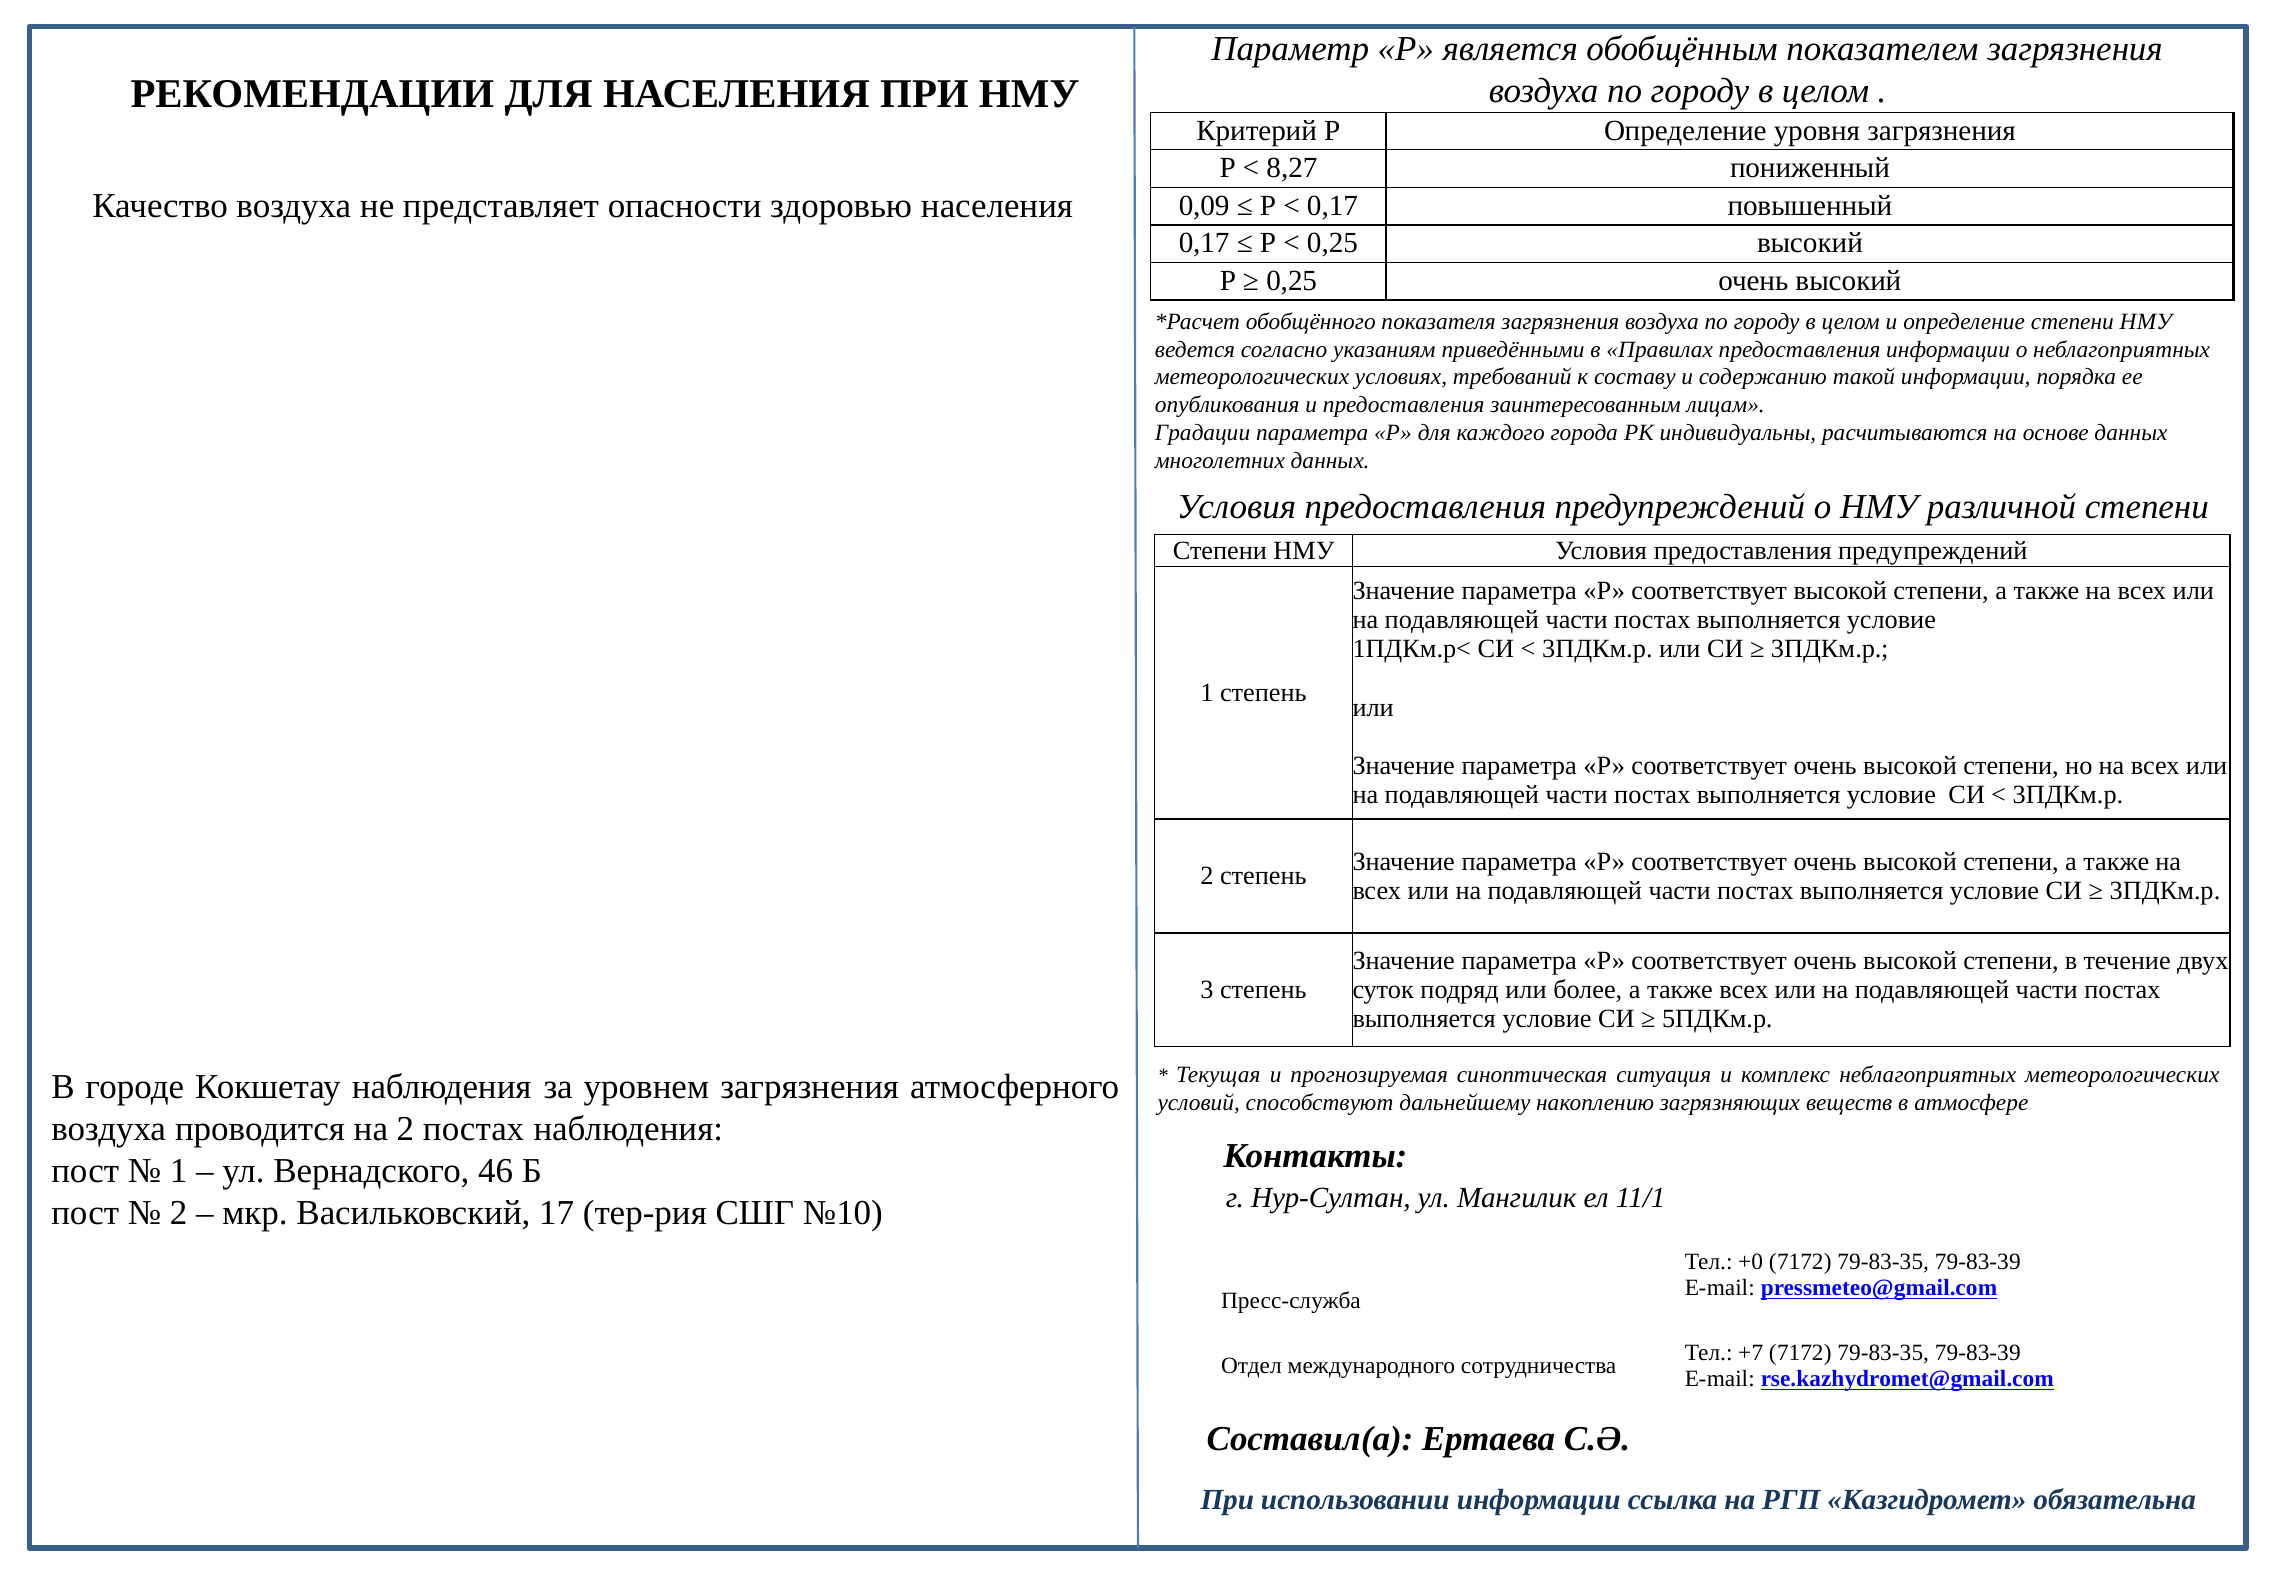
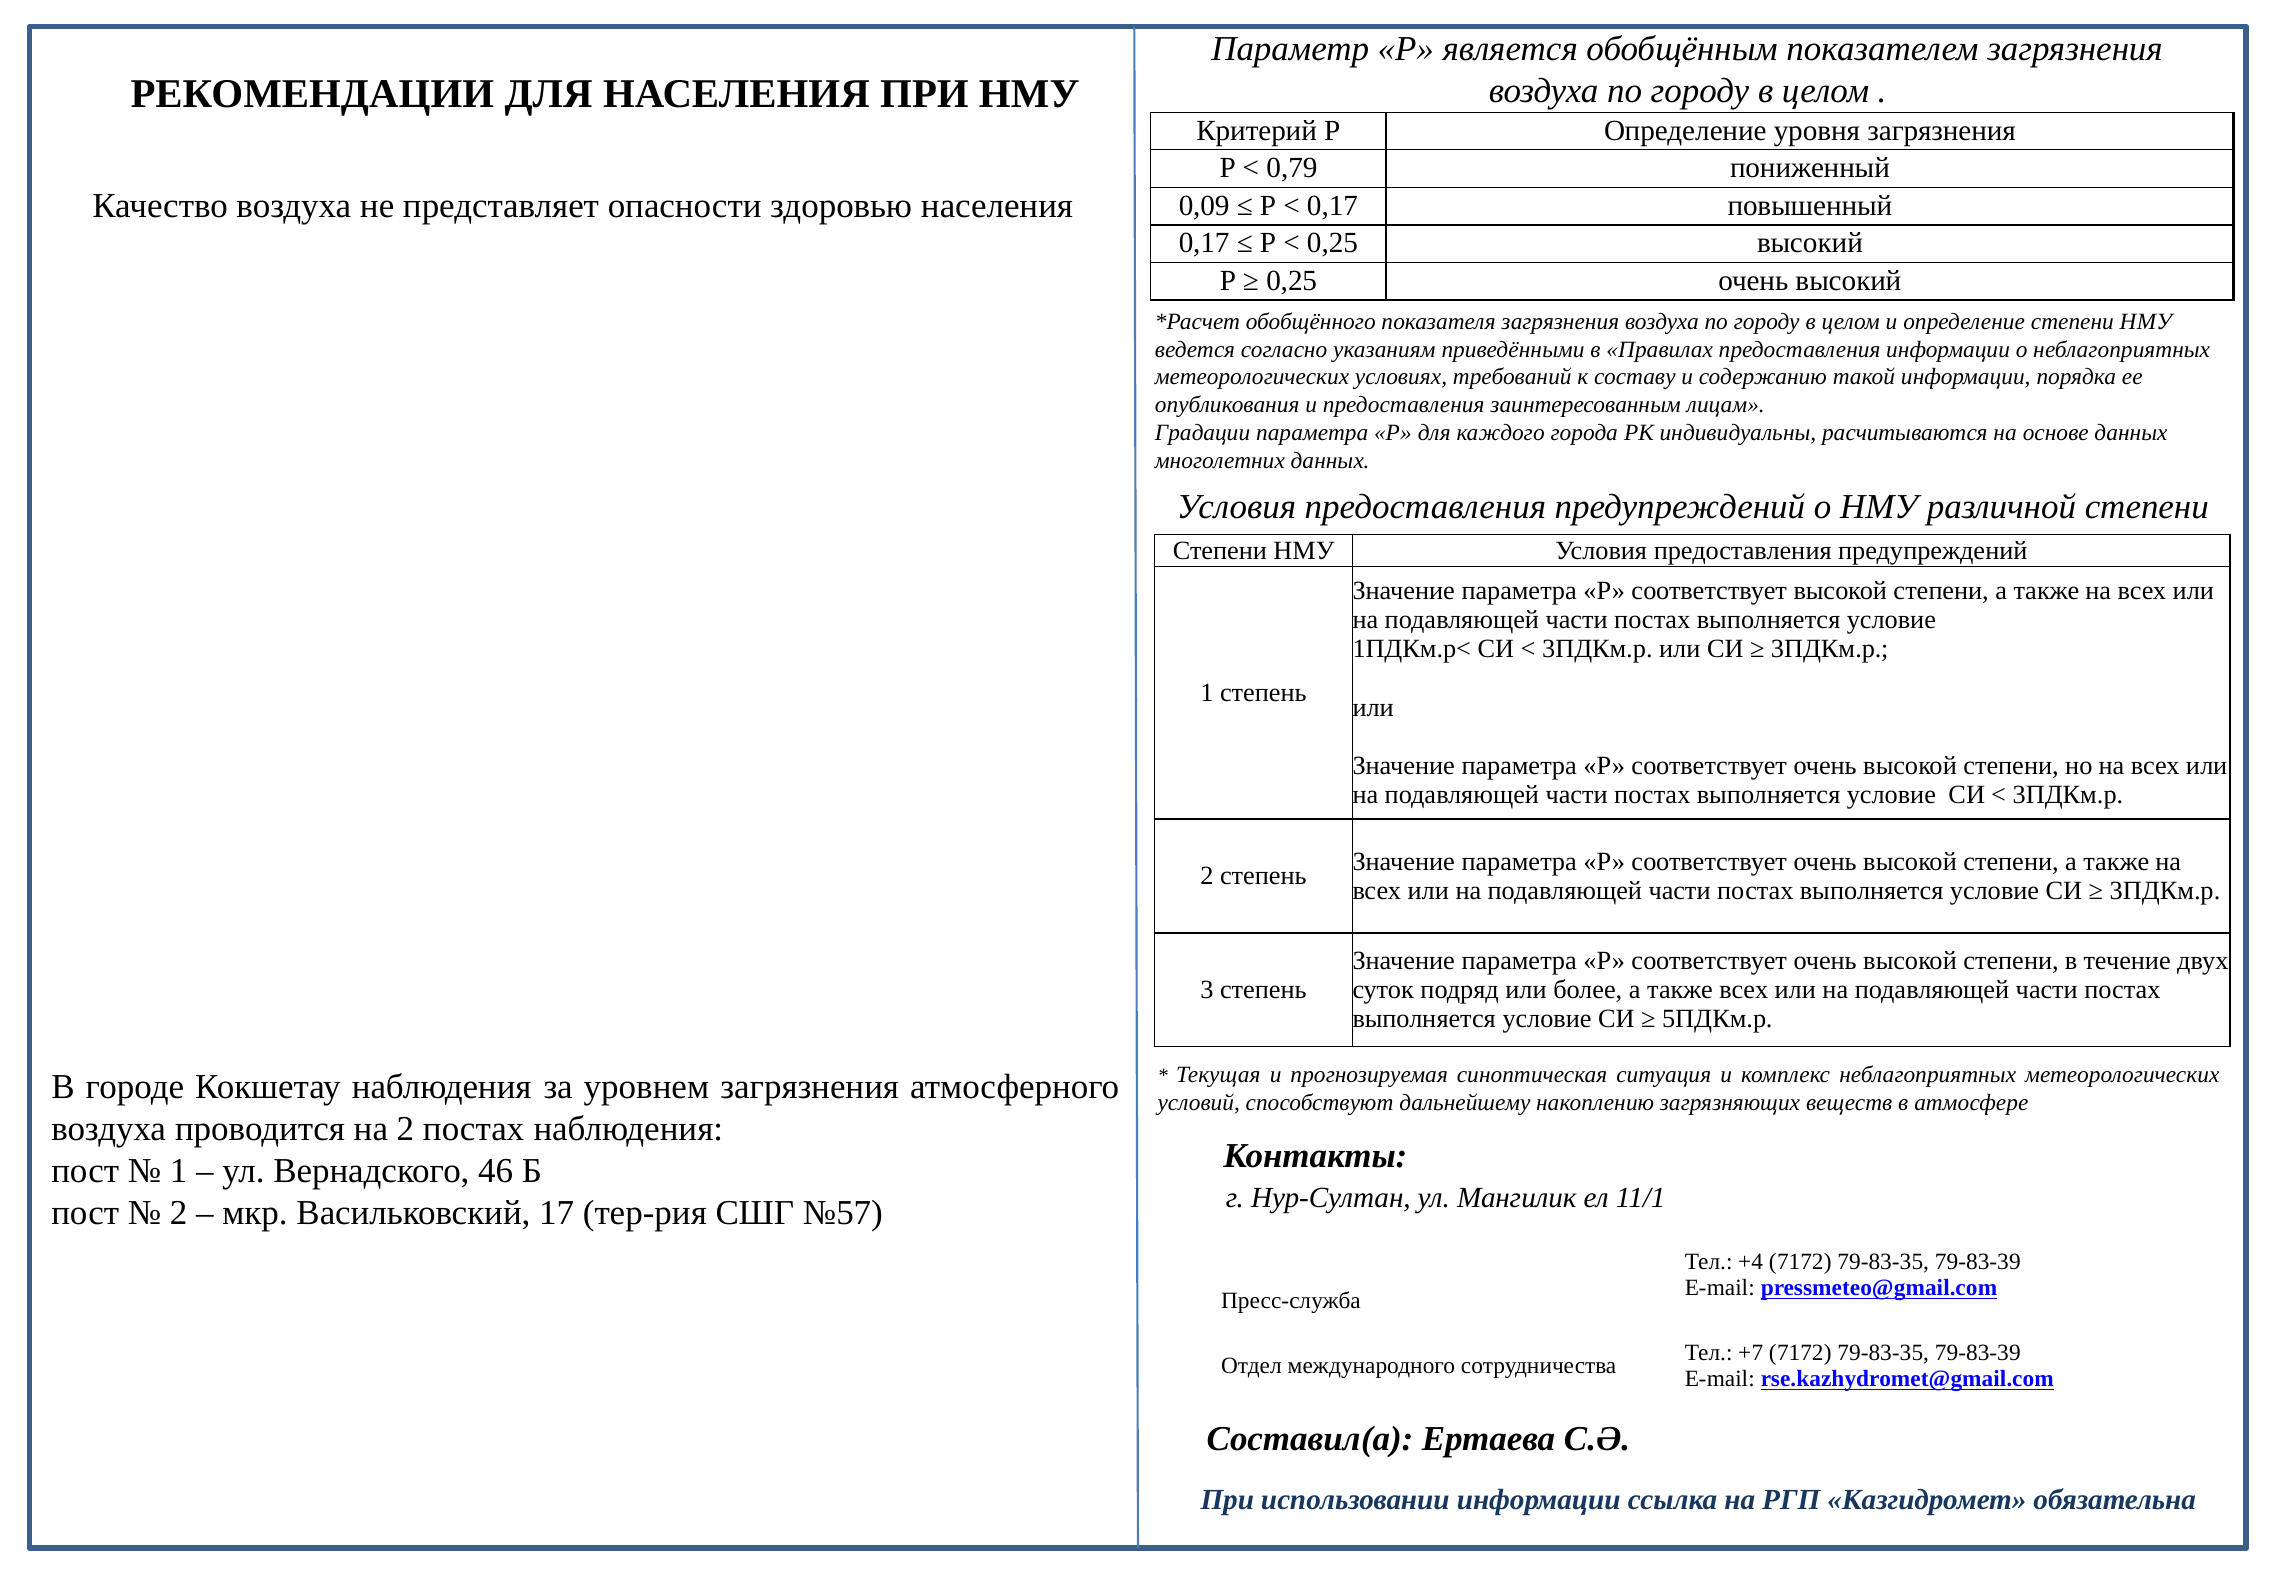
8,27: 8,27 -> 0,79 (1292, 168)
№10: №10 -> №57 (843, 1214)
+0: +0 -> +4 (1751, 1263)
